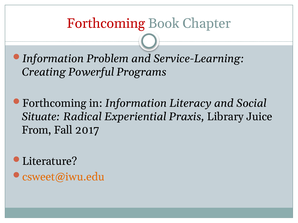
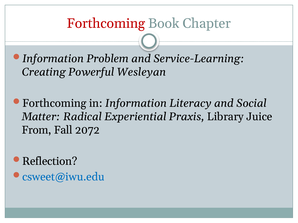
Programs: Programs -> Wesleyan (142, 72)
Situate: Situate -> Matter (41, 117)
2017: 2017 -> 2072 (87, 130)
Literature: Literature -> Reflection (50, 162)
csweet@iwu.edu colour: orange -> blue (63, 177)
